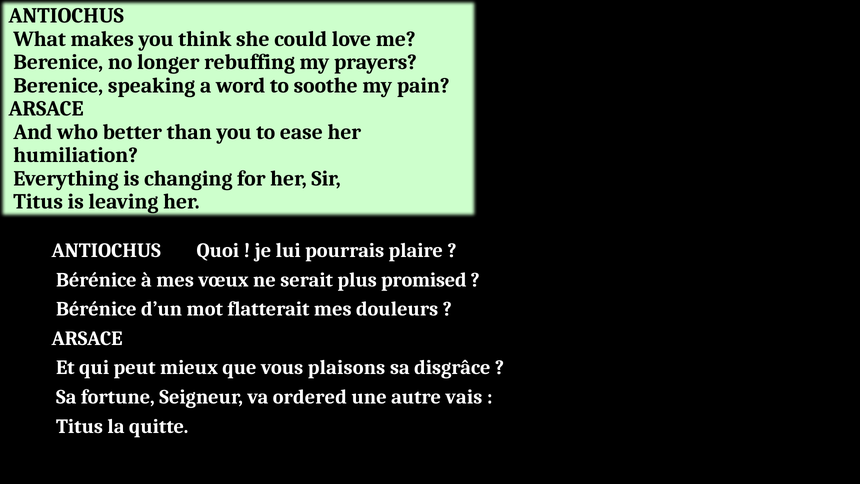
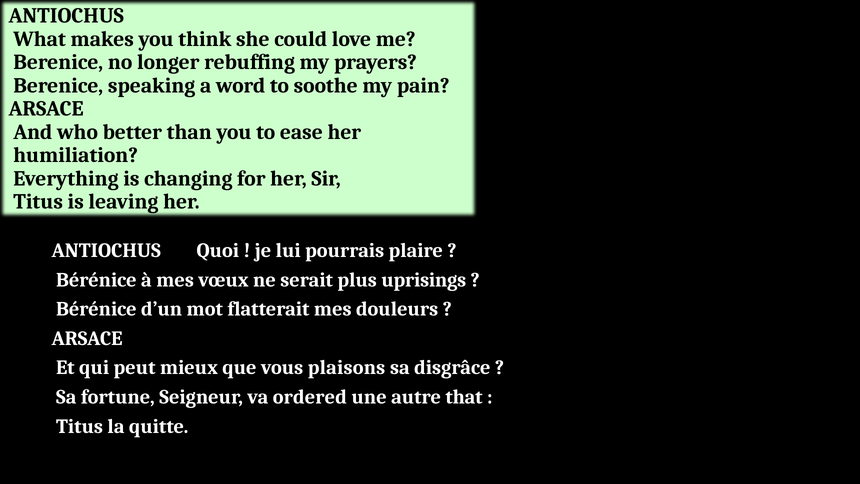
promised: promised -> uprisings (424, 280)
vais: vais -> that (464, 397)
